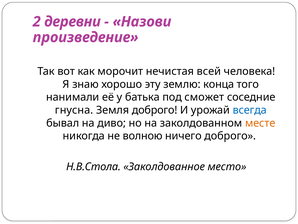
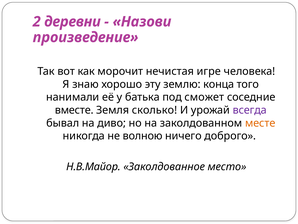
всей: всей -> игре (209, 71)
гнусна: гнусна -> вместе (74, 110)
Земля доброго: доброго -> сколько (155, 110)
всегда colour: blue -> purple (250, 110)
Н.В.Стола: Н.В.Стола -> Н.В.Майор (94, 166)
